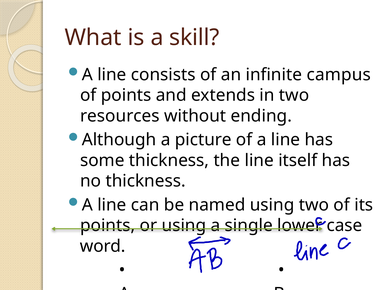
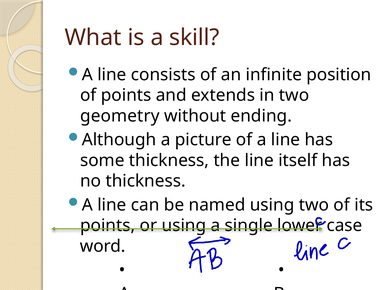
campus: campus -> position (339, 75)
resources: resources -> geometry (120, 116)
